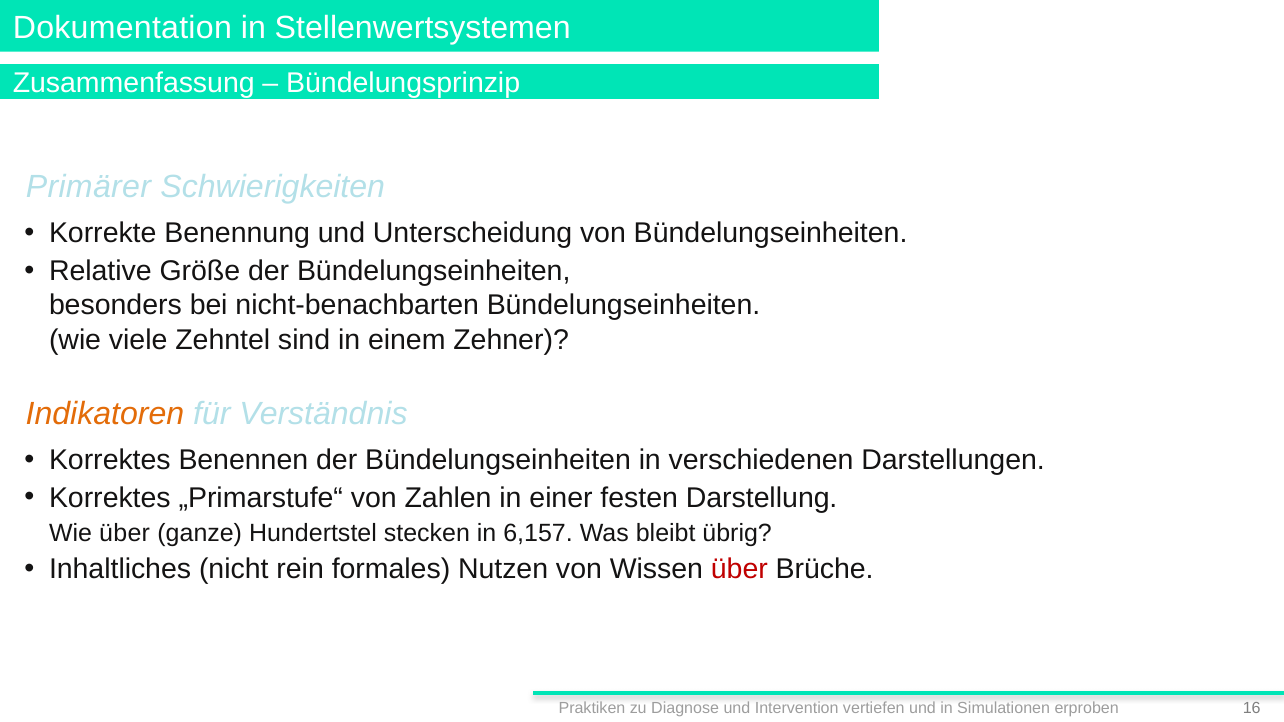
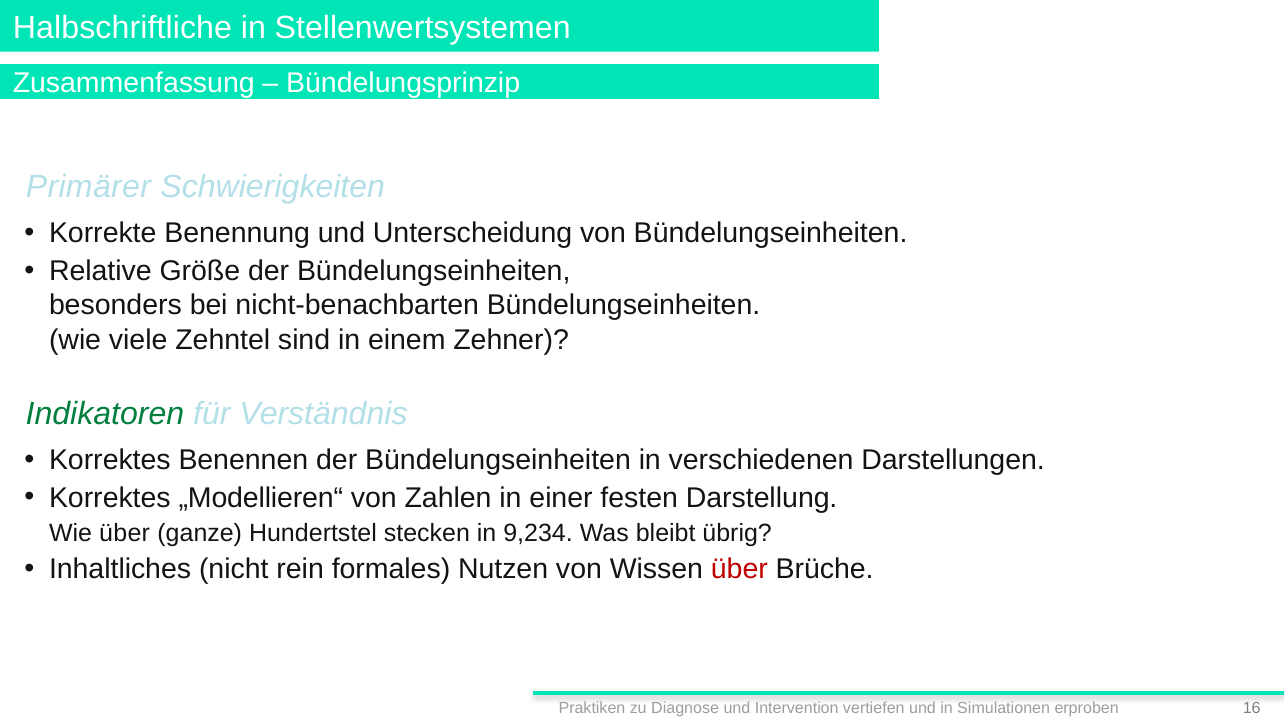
Dokumentation: Dokumentation -> Halbschriftliche (122, 28)
Indikatoren colour: orange -> green (105, 414)
„Primarstufe“: „Primarstufe“ -> „Modellieren“ (261, 498)
6,157: 6,157 -> 9,234 (538, 534)
